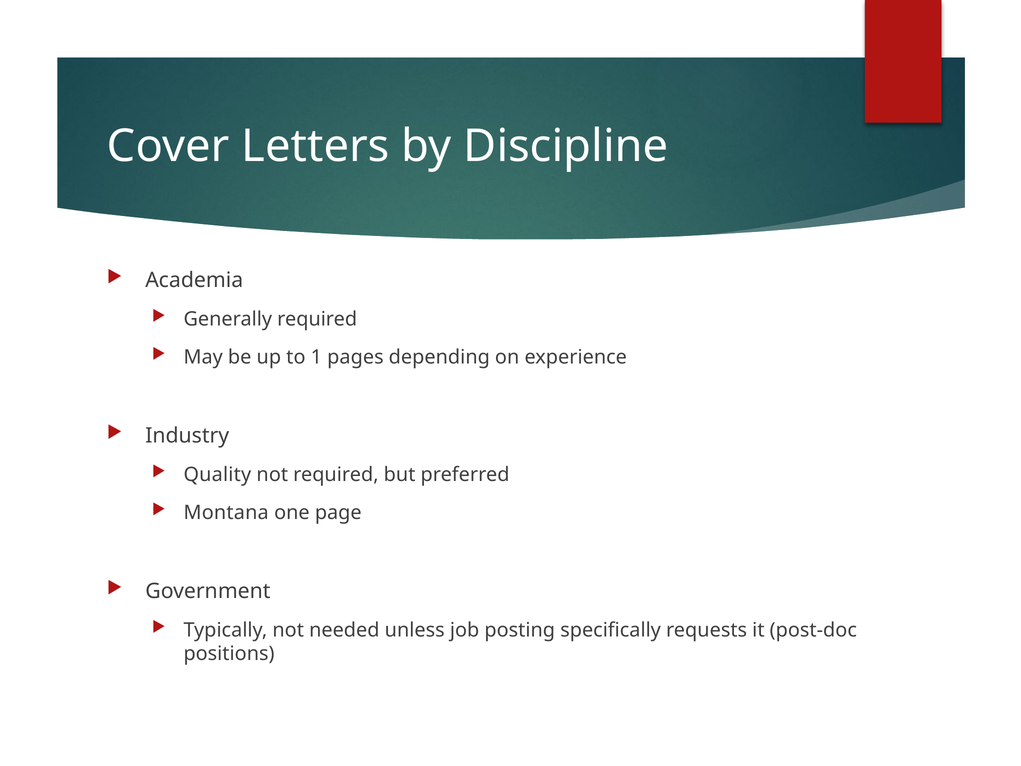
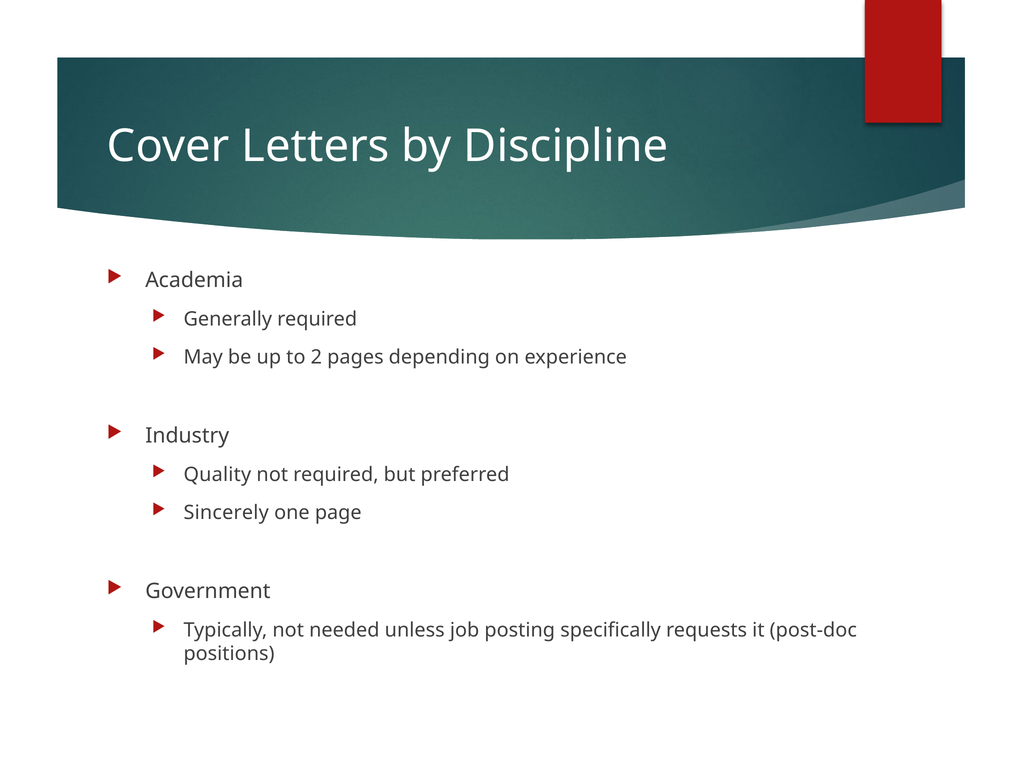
1: 1 -> 2 (316, 357)
Montana: Montana -> Sincerely (226, 512)
